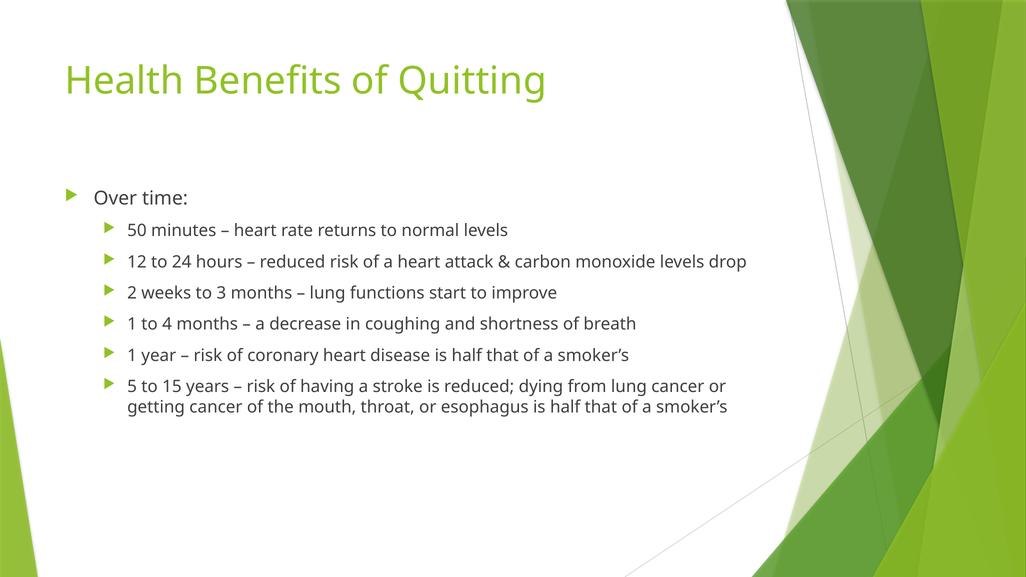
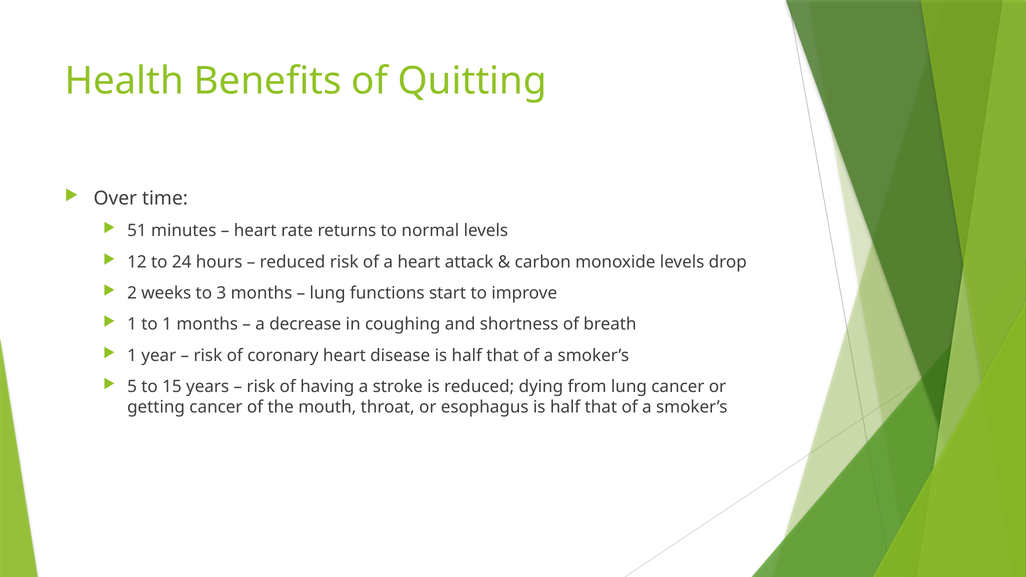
50: 50 -> 51 (137, 231)
to 4: 4 -> 1 (167, 324)
